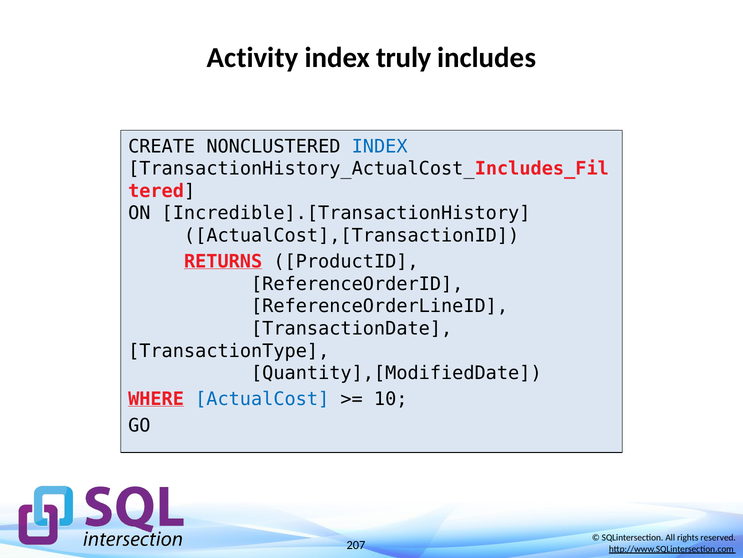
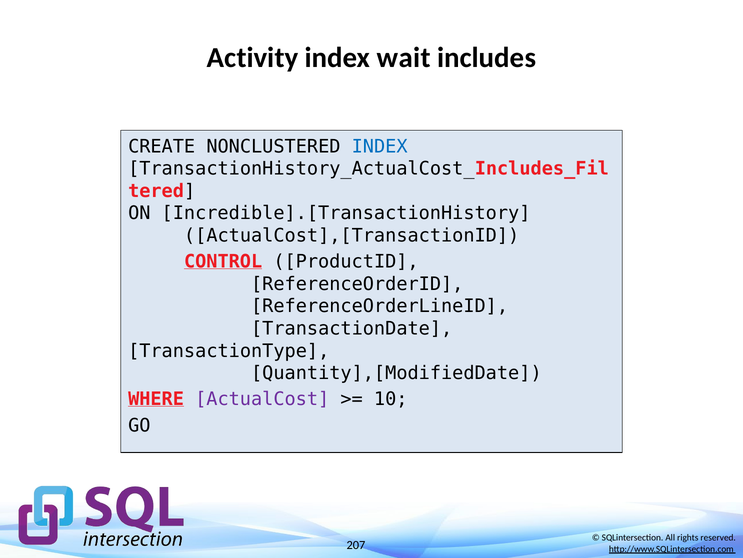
truly: truly -> wait (404, 58)
RETURNS: RETURNS -> CONTROL (223, 261)
ActualCost colour: blue -> purple (262, 399)
